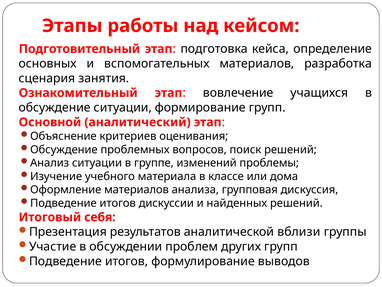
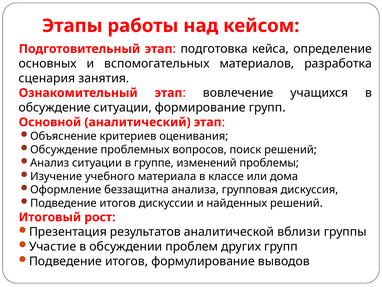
Оформление материалов: материалов -> беззащитна (136, 189)
себя: себя -> рост (100, 217)
